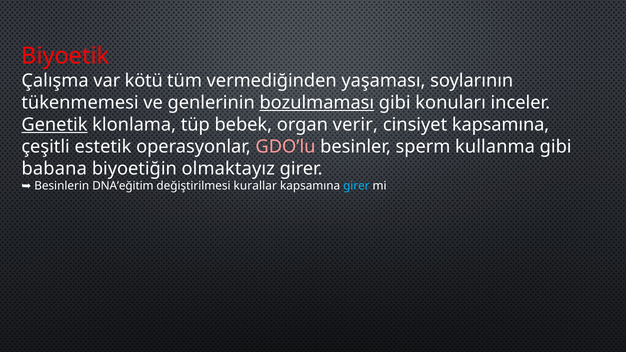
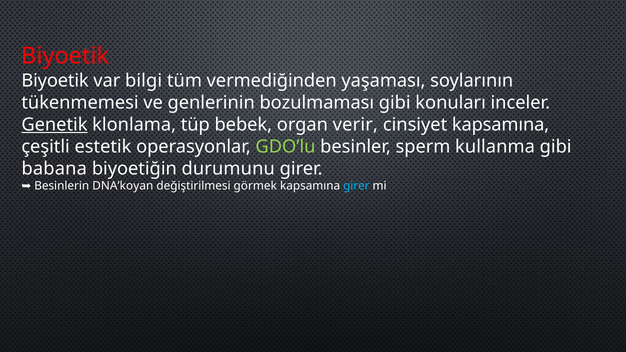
Çalışma: Çalışma -> Biyoetik (55, 81)
kötü: kötü -> bilgi (144, 81)
bozulmaması underline: present -> none (317, 103)
GDO’lu colour: pink -> light green (286, 147)
olmaktayız: olmaktayız -> durumunu (228, 169)
DNA’eğitim: DNA’eğitim -> DNA’koyan (123, 186)
kurallar: kurallar -> görmek (255, 186)
